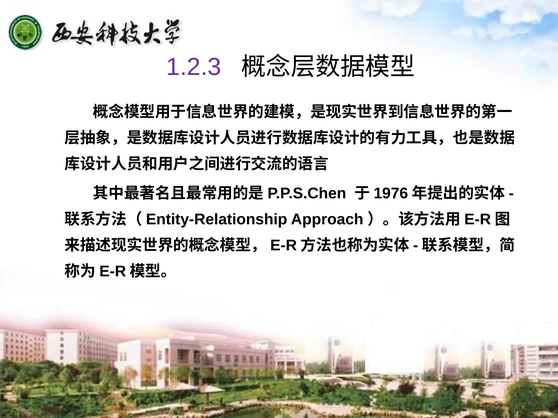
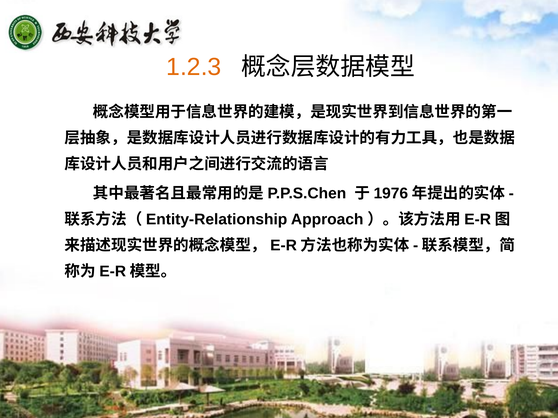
1.2.3 colour: purple -> orange (194, 67)
